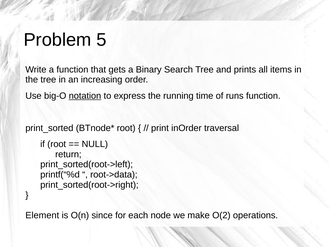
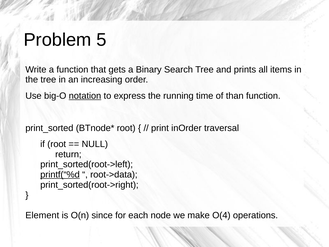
runs: runs -> than (235, 96)
printf(“%d underline: none -> present (60, 174)
O(2: O(2 -> O(4 (221, 215)
